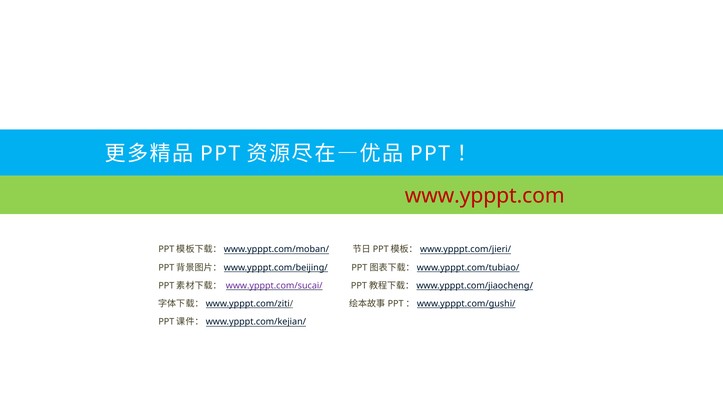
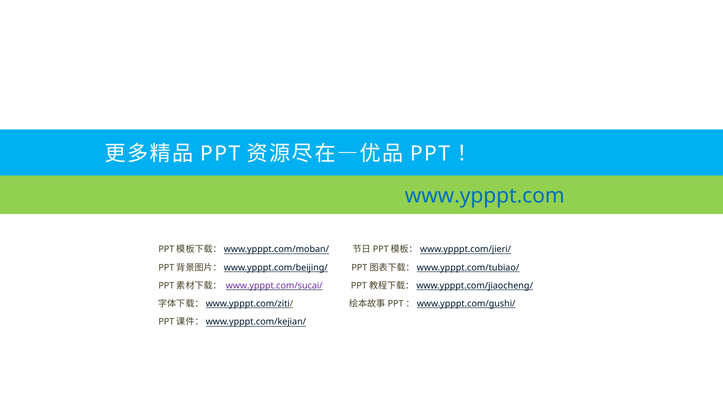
www.ypppt.com colour: red -> blue (485, 196)
